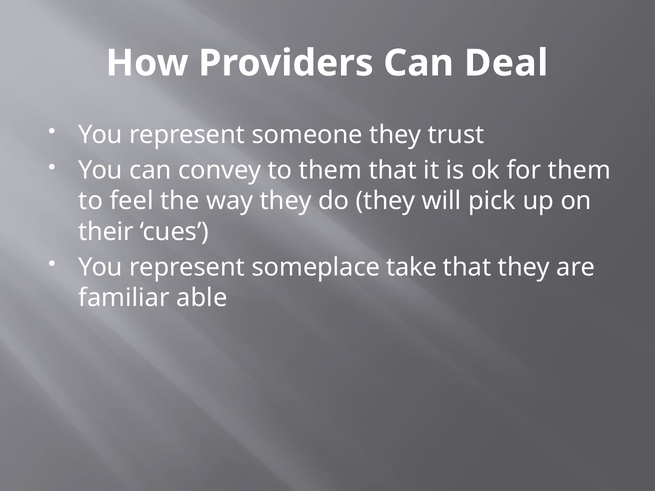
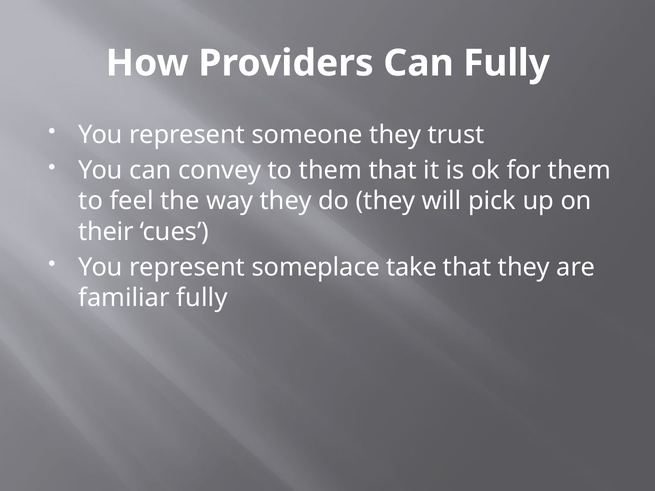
Can Deal: Deal -> Fully (506, 63)
familiar able: able -> fully (202, 298)
